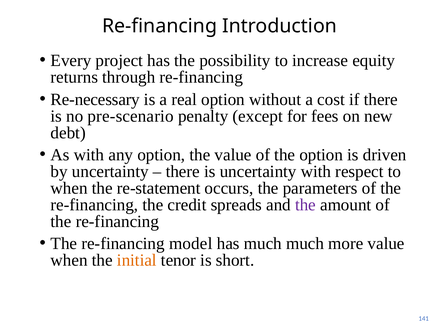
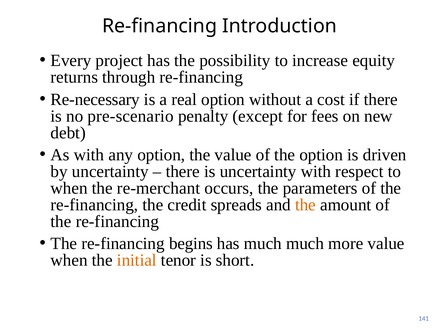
re-statement: re-statement -> re-merchant (159, 188)
the colour: purple -> orange (305, 205)
model: model -> begins (191, 244)
